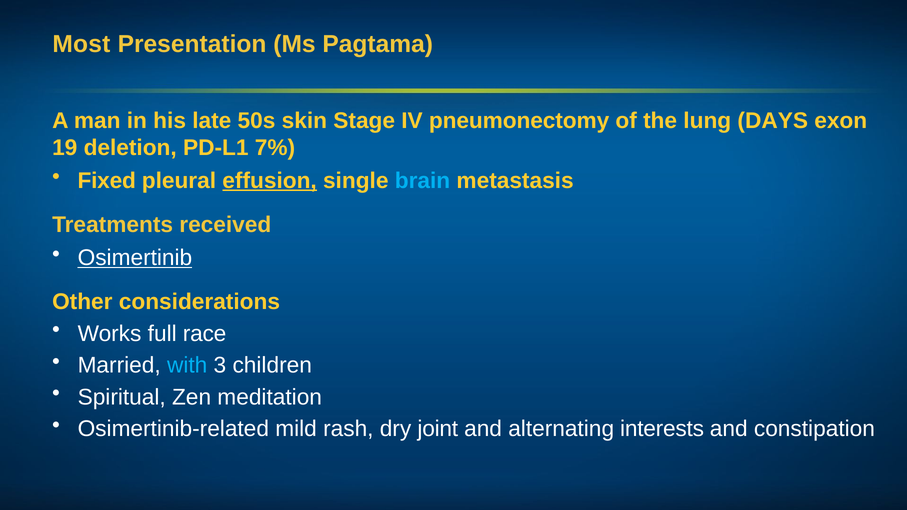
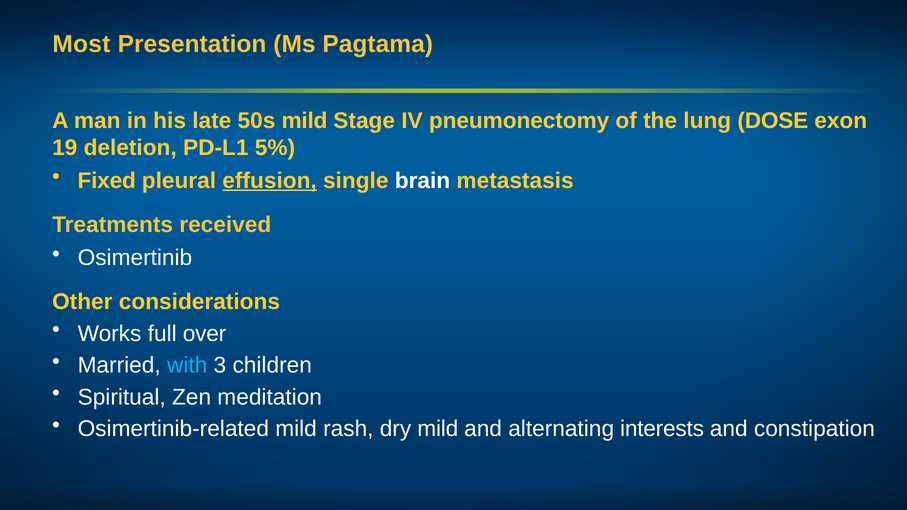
50s skin: skin -> mild (304, 121)
DAYS: DAYS -> DOSE (773, 121)
7%: 7% -> 5% (275, 148)
brain colour: light blue -> white (423, 181)
Osimertinib underline: present -> none (135, 258)
race: race -> over (205, 334)
dry joint: joint -> mild (438, 429)
